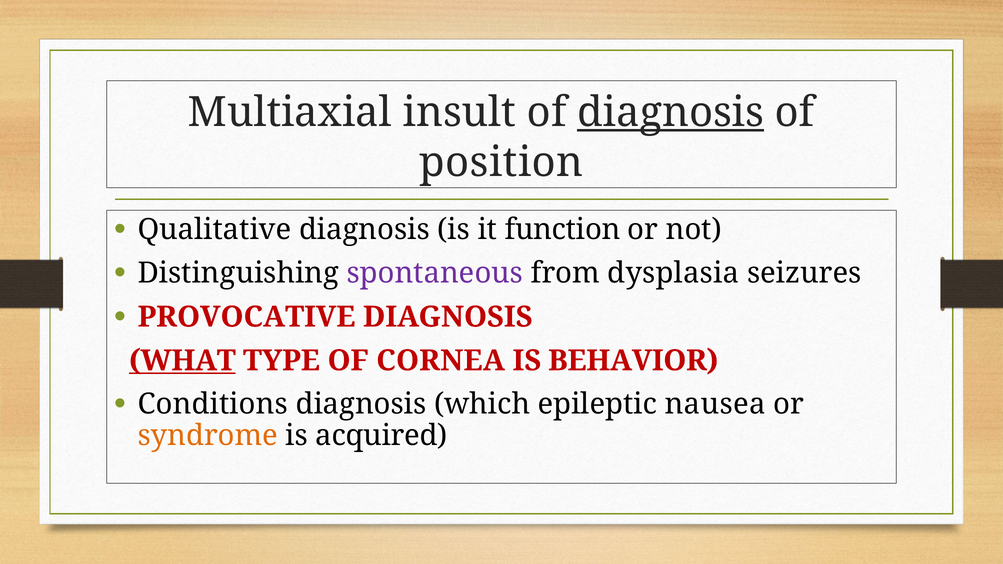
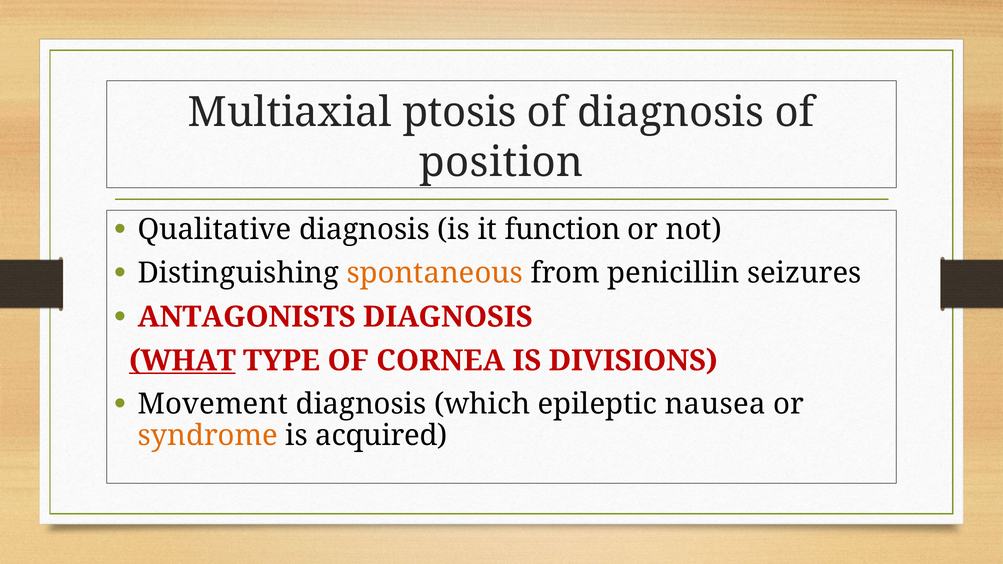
insult: insult -> ptosis (460, 113)
diagnosis underline: present -> none (671, 113)
spontaneous colour: purple -> orange (435, 273)
dysplasia: dysplasia -> penicillin (673, 273)
PROVOCATIVE: PROVOCATIVE -> ANTAGONISTS (247, 317)
BEHAVIOR: BEHAVIOR -> DIVISIONS (633, 361)
Conditions: Conditions -> Movement (213, 404)
